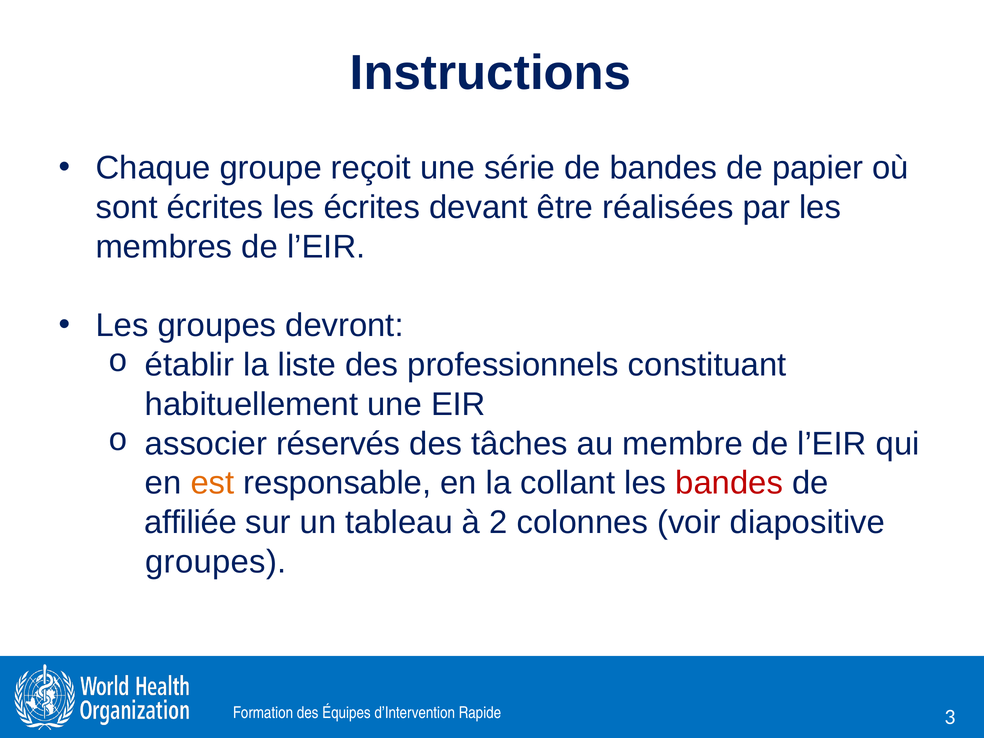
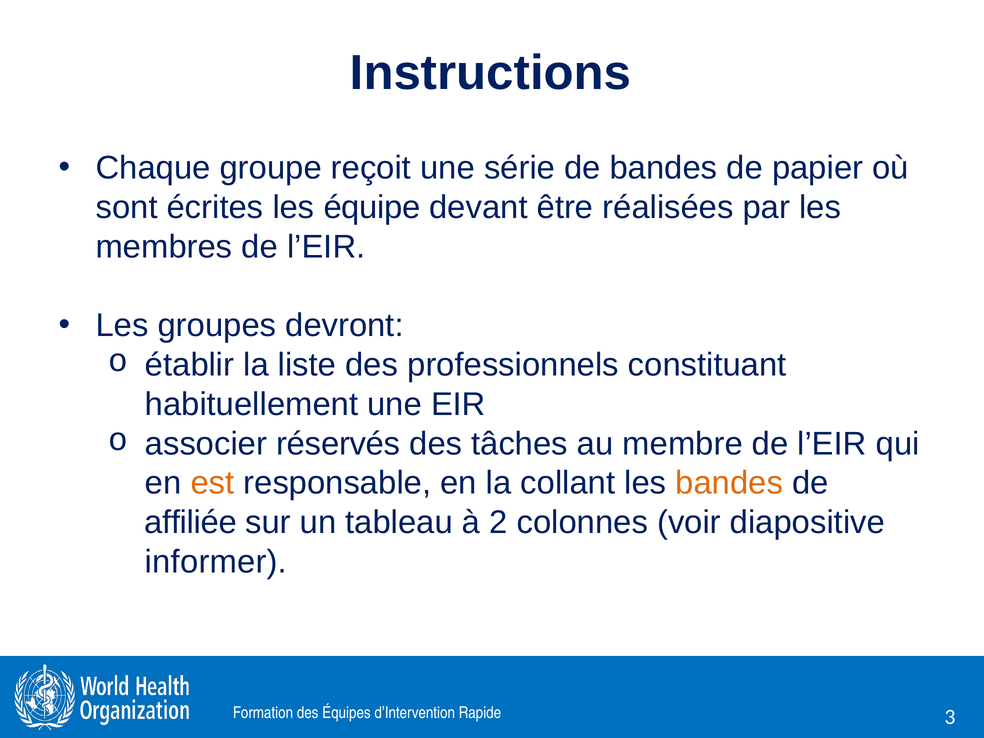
les écrites: écrites -> équipe (372, 208)
bandes colour: red -> orange (729, 483)
groupes: groupes -> informer (216, 562)
